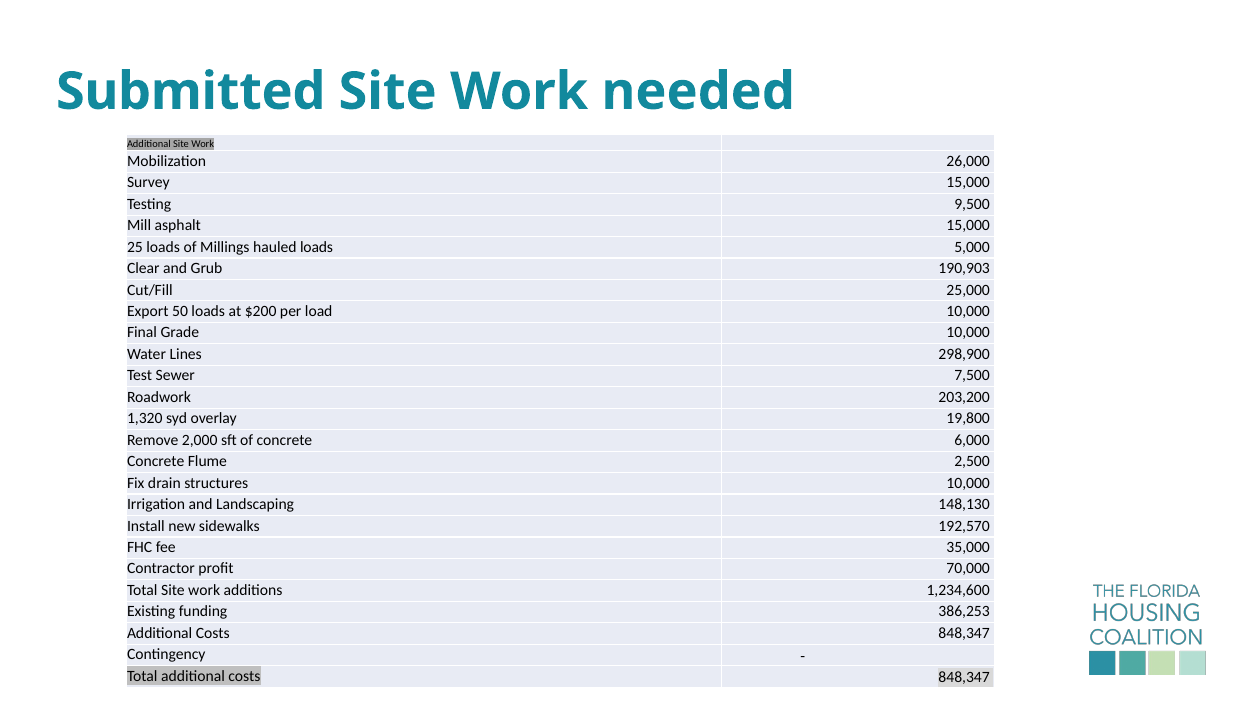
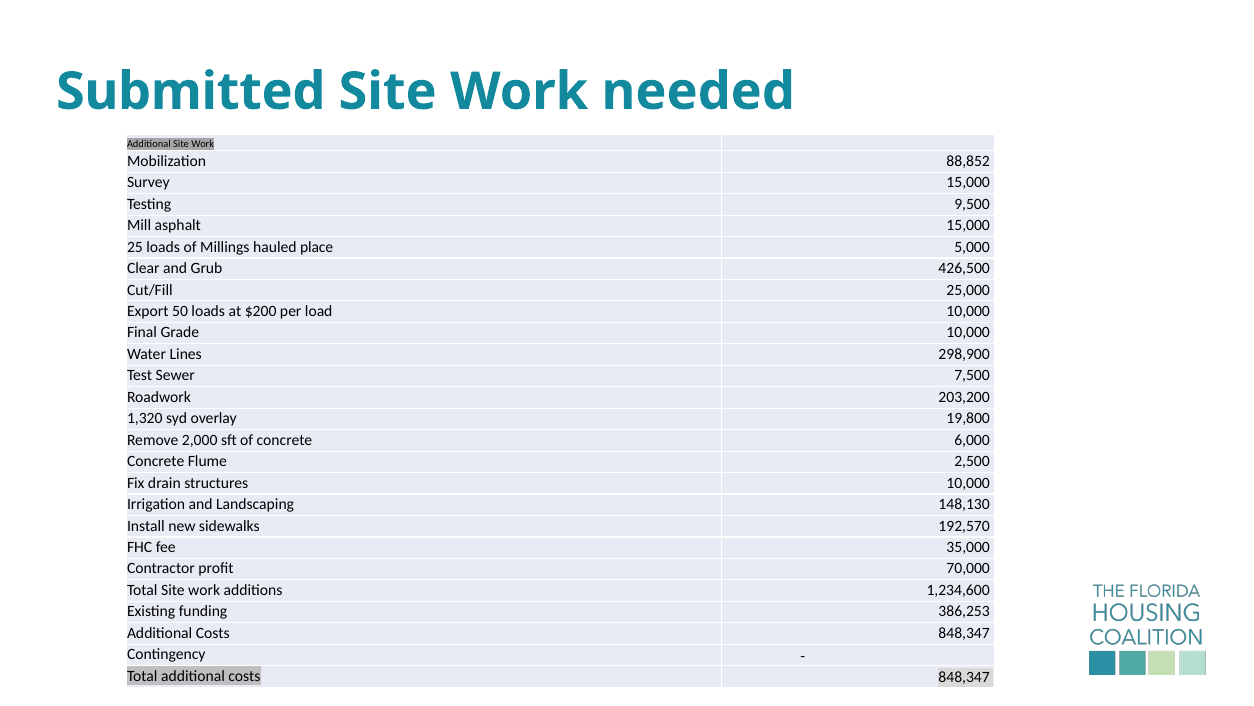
26,000: 26,000 -> 88,852 (968, 161)
hauled loads: loads -> place (317, 247)
190,903: 190,903 -> 426,500 (964, 268)
